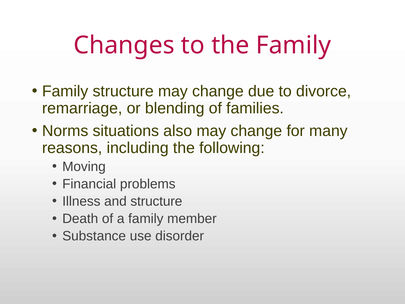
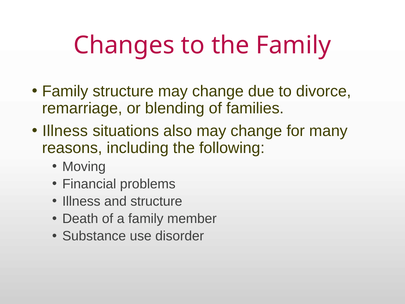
Norms: Norms -> Illness (65, 131)
